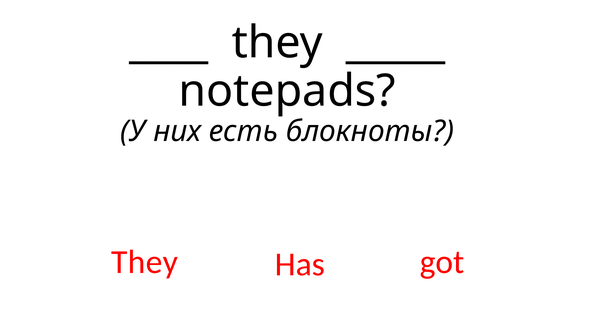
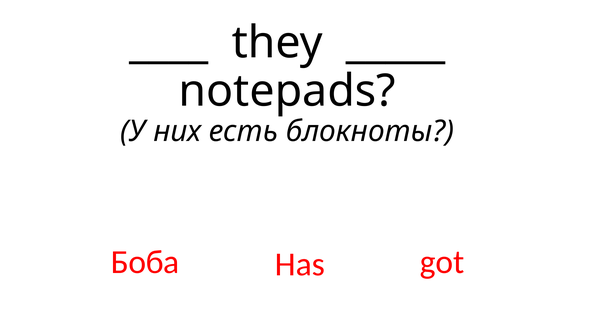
They: They -> Боба (145, 262)
